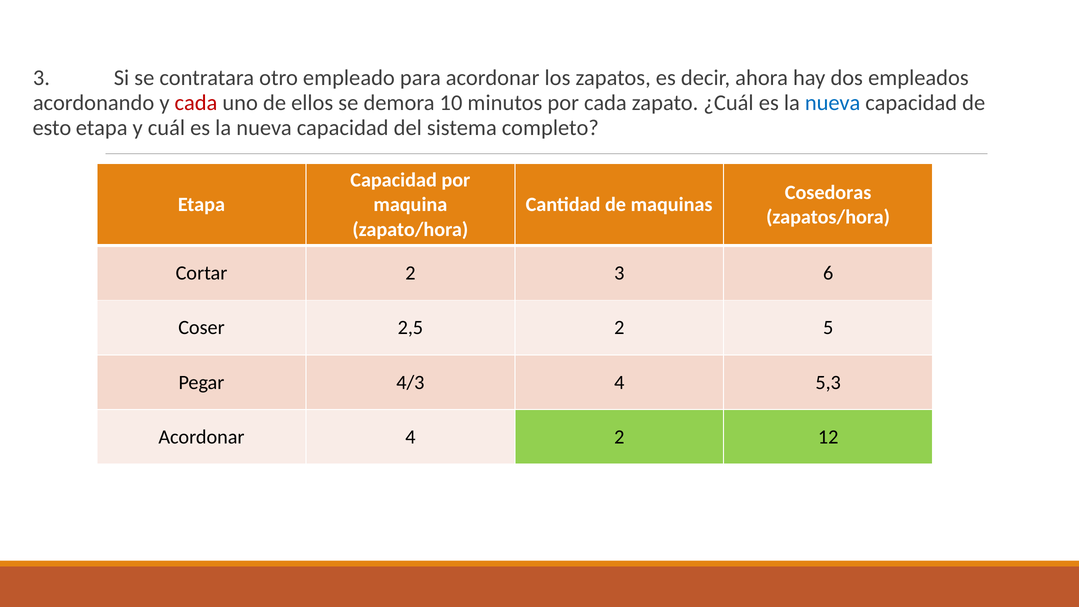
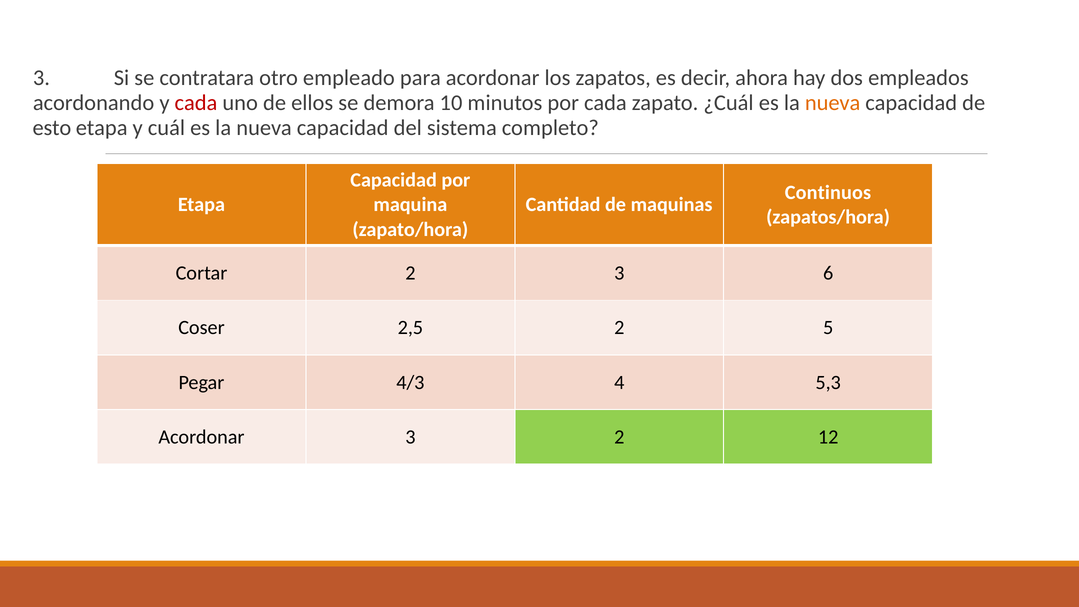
nueva colour: blue -> orange (833, 103)
Cosedoras: Cosedoras -> Continuos (828, 192)
Acordonar 4: 4 -> 3 (410, 437)
